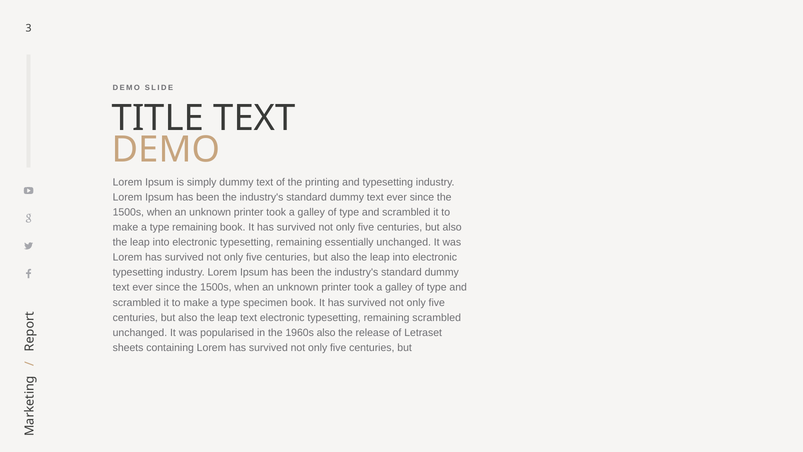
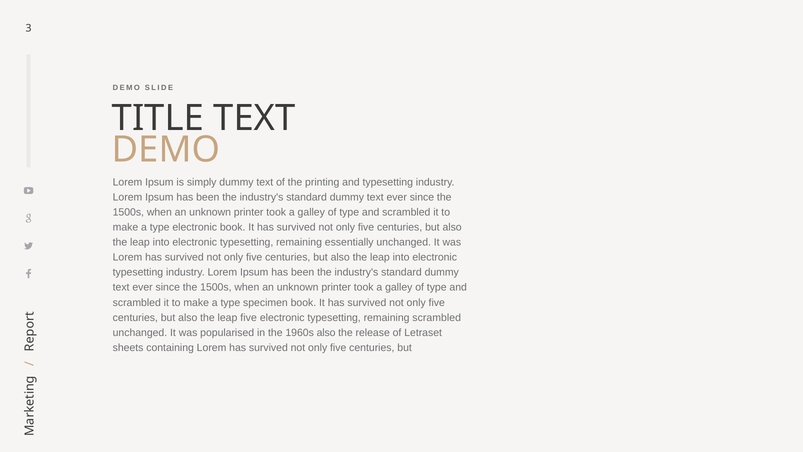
type remaining: remaining -> electronic (195, 227)
leap text: text -> five (249, 317)
